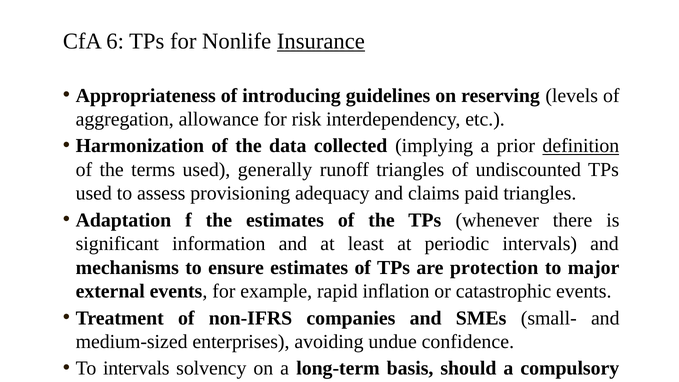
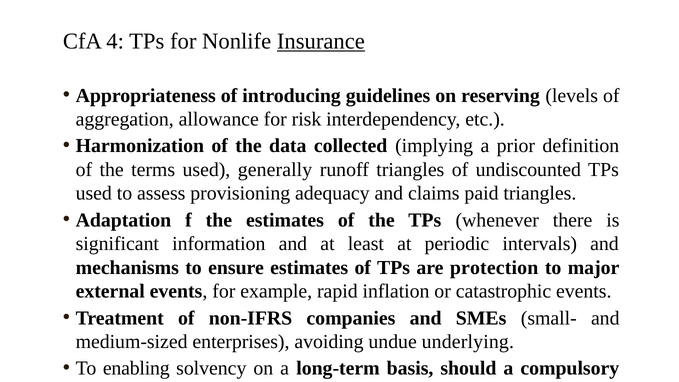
6: 6 -> 4 (115, 41)
definition underline: present -> none (581, 146)
confidence: confidence -> underlying (468, 342)
To intervals: intervals -> enabling (136, 368)
